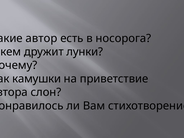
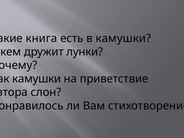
автор: автор -> книга (41, 38)
в носорога: носорога -> камушки (123, 38)
